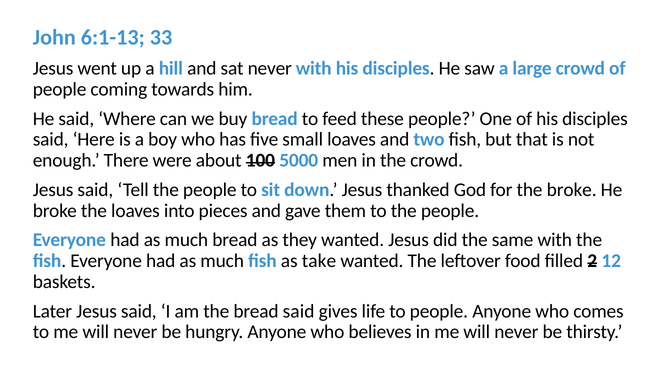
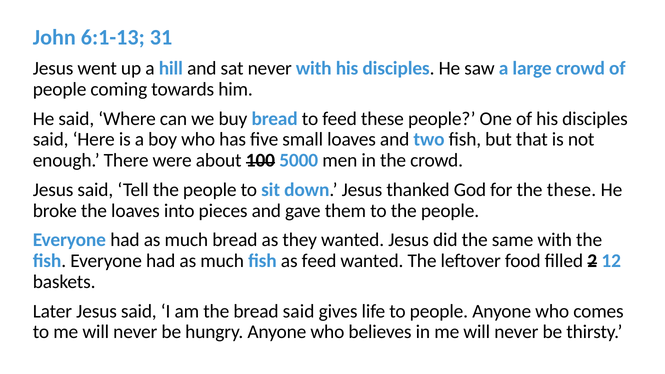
33: 33 -> 31 (161, 38)
the broke: broke -> these (572, 190)
as take: take -> feed (319, 261)
